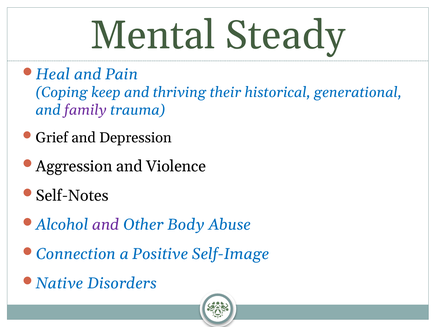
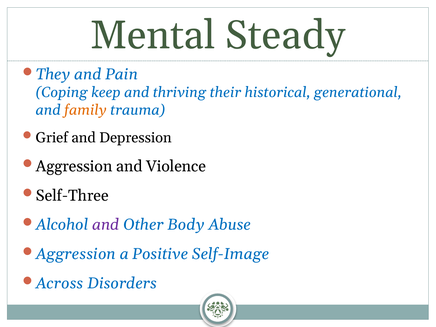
Heal: Heal -> They (53, 74)
family colour: purple -> orange (85, 110)
Self-Notes: Self-Notes -> Self-Three (72, 196)
Connection: Connection -> Aggression (76, 254)
Native: Native -> Across (60, 283)
